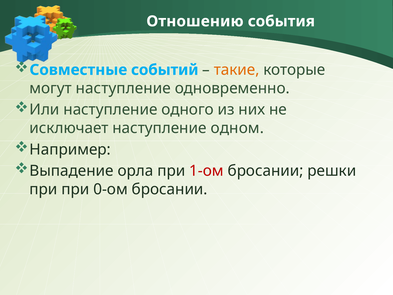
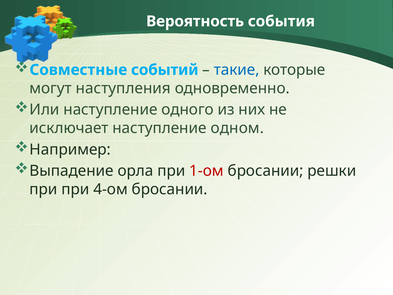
Отношению: Отношению -> Вероятность (195, 21)
такие colour: orange -> blue (237, 70)
могут наступление: наступление -> наступления (123, 88)
0-ом: 0-ом -> 4-ом (111, 189)
